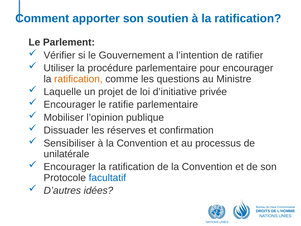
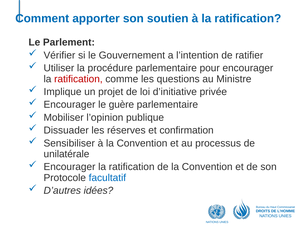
ratification colour: orange -> red (78, 79)
Laquelle: Laquelle -> Implique (63, 92)
ratifie: ratifie -> guère (121, 105)
